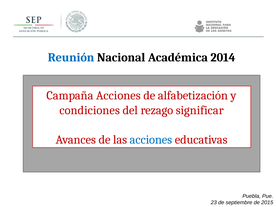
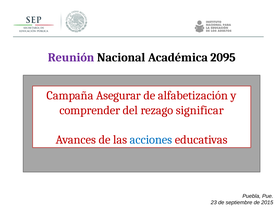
Reunión colour: blue -> purple (71, 58)
2014: 2014 -> 2095 (223, 58)
Campaña Acciones: Acciones -> Asegurar (118, 96)
condiciones: condiciones -> comprender (90, 110)
